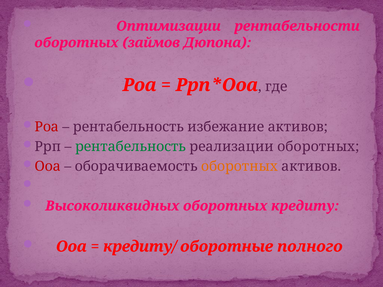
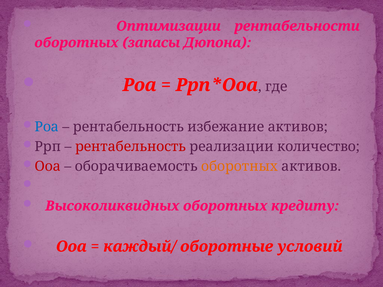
займов: займов -> запасы (151, 43)
Роа colour: red -> blue (47, 127)
рентабельность colour: green -> red (130, 147)
реализации оборотных: оборотных -> количество (318, 147)
кредиту/: кредиту/ -> каждый/ (140, 247)
полного: полного -> условий (310, 247)
